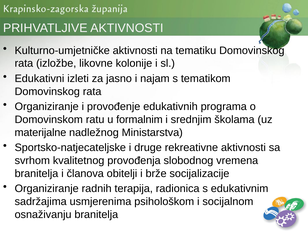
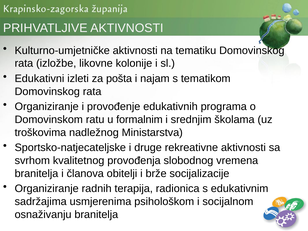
jasno: jasno -> pošta (119, 79)
materijalne: materijalne -> troškovima (40, 133)
